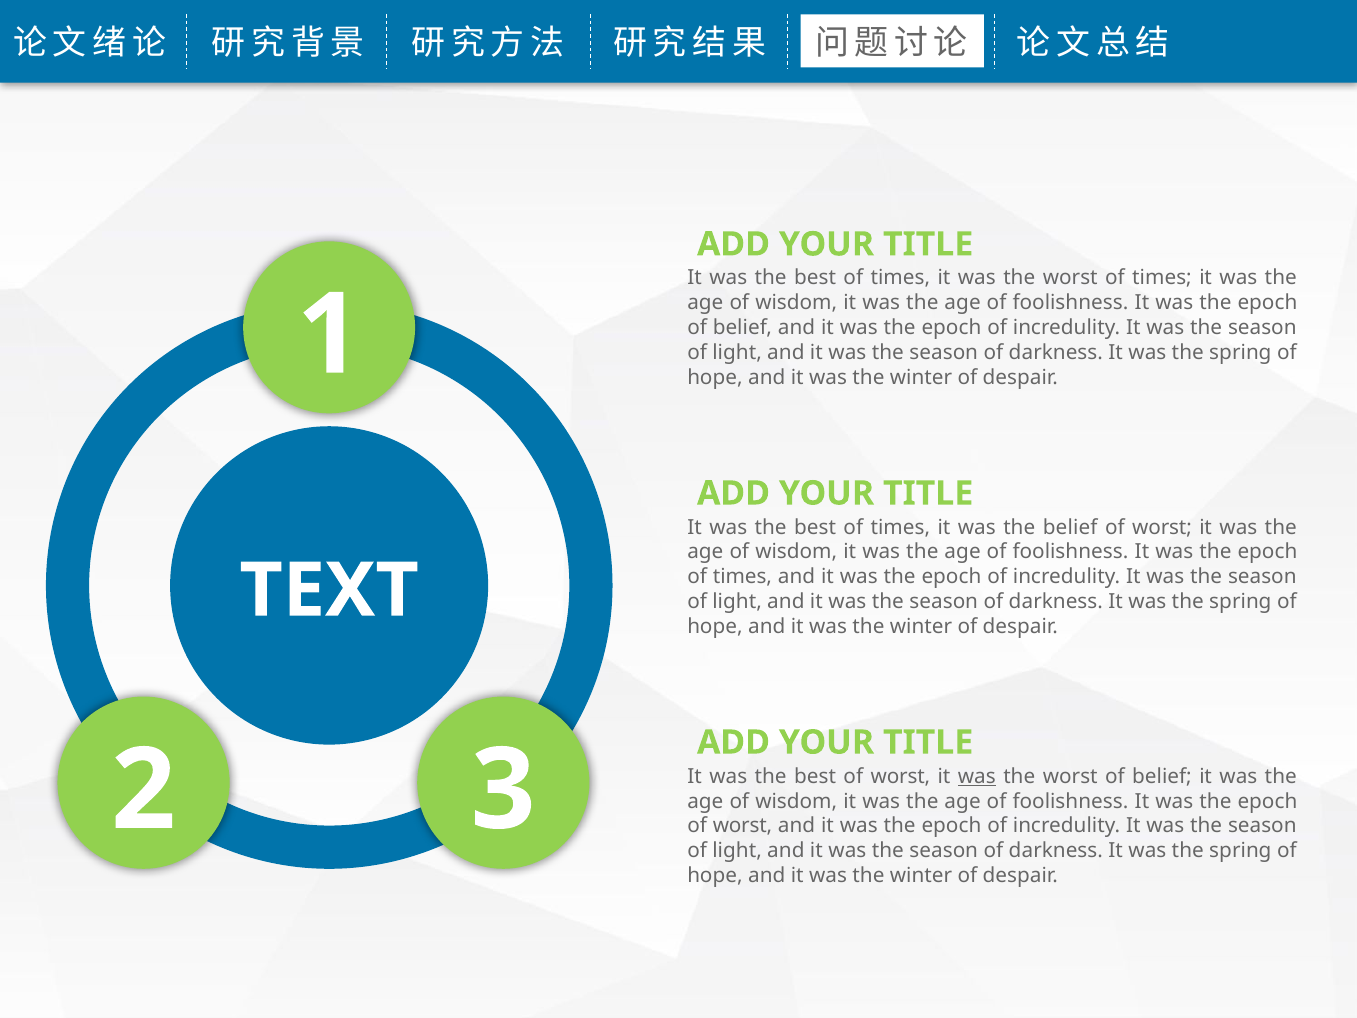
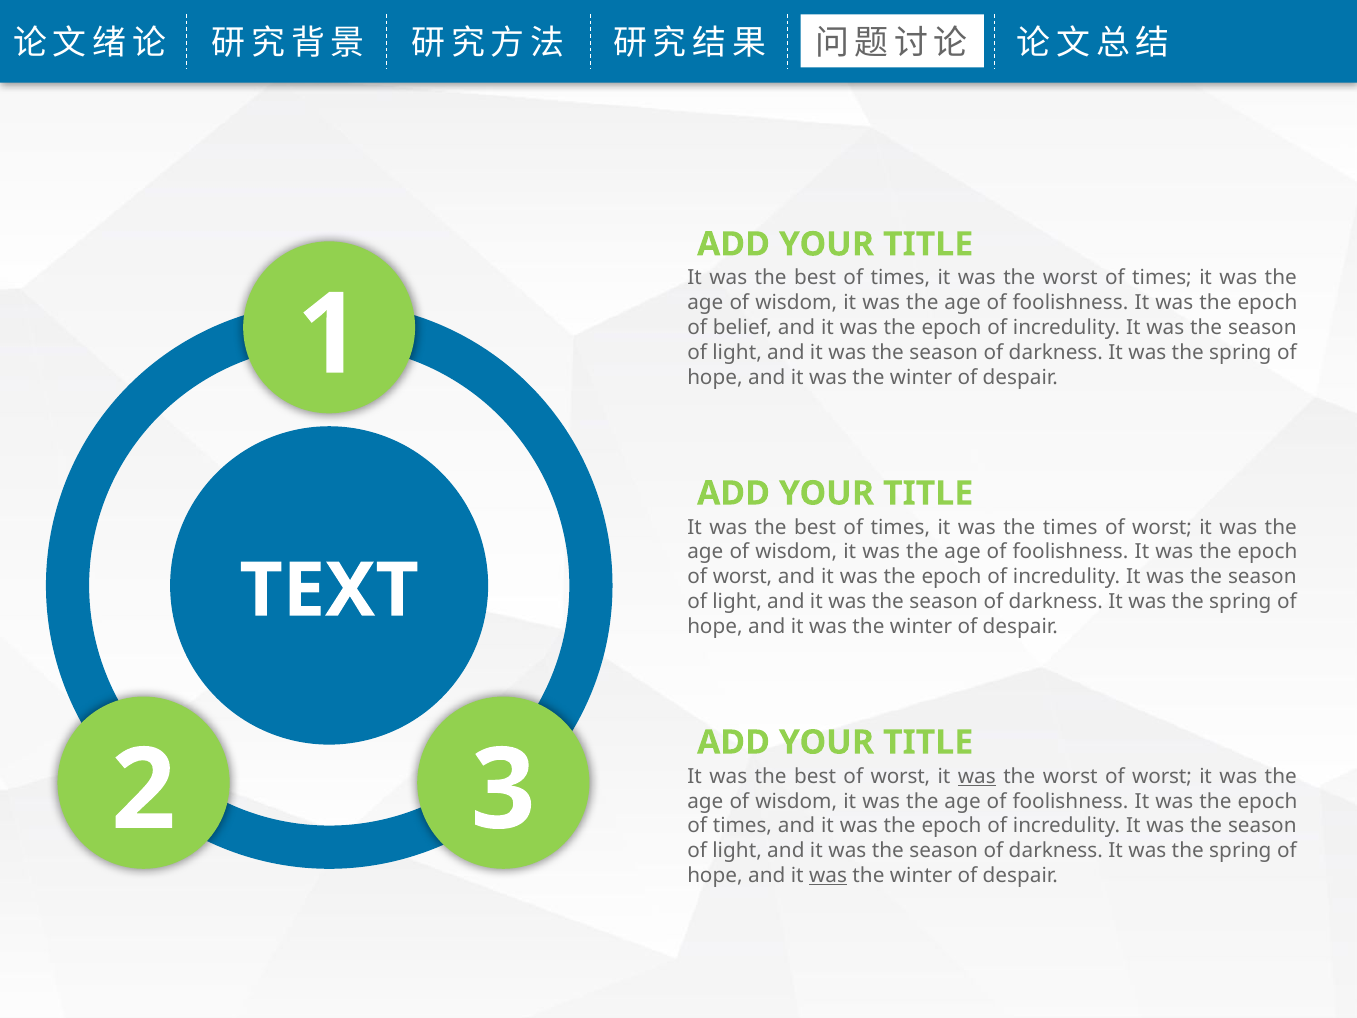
the belief: belief -> times (1070, 527)
times: times -> worst (742, 577)
worst of belief: belief -> worst (1162, 776)
worst: worst -> times (742, 826)
was underline: none -> present (828, 876)
